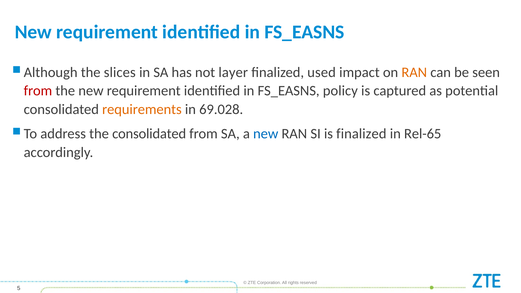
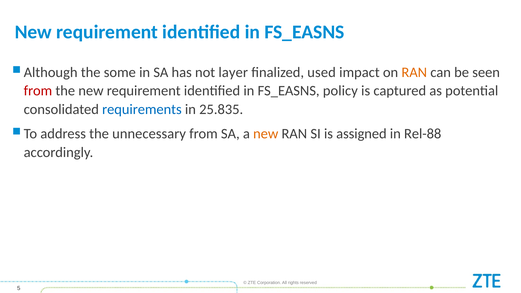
slices: slices -> some (120, 72)
requirements colour: orange -> blue (142, 109)
69.028: 69.028 -> 25.835 (221, 109)
the consolidated: consolidated -> unnecessary (149, 134)
new colour: blue -> orange (266, 134)
is finalized: finalized -> assigned (361, 134)
Rel-65: Rel-65 -> Rel-88 (423, 134)
